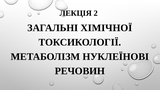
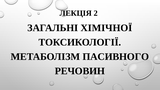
НУКЛЕЇНОВІ: НУКЛЕЇНОВІ -> ПАСИВНОГО (116, 57)
